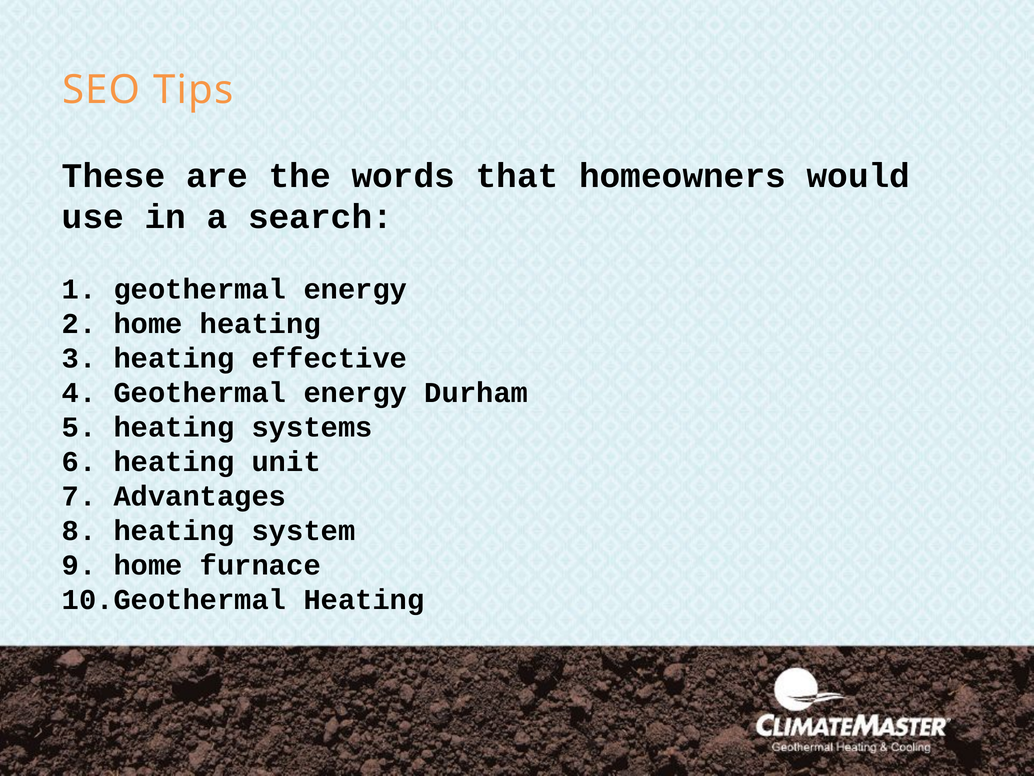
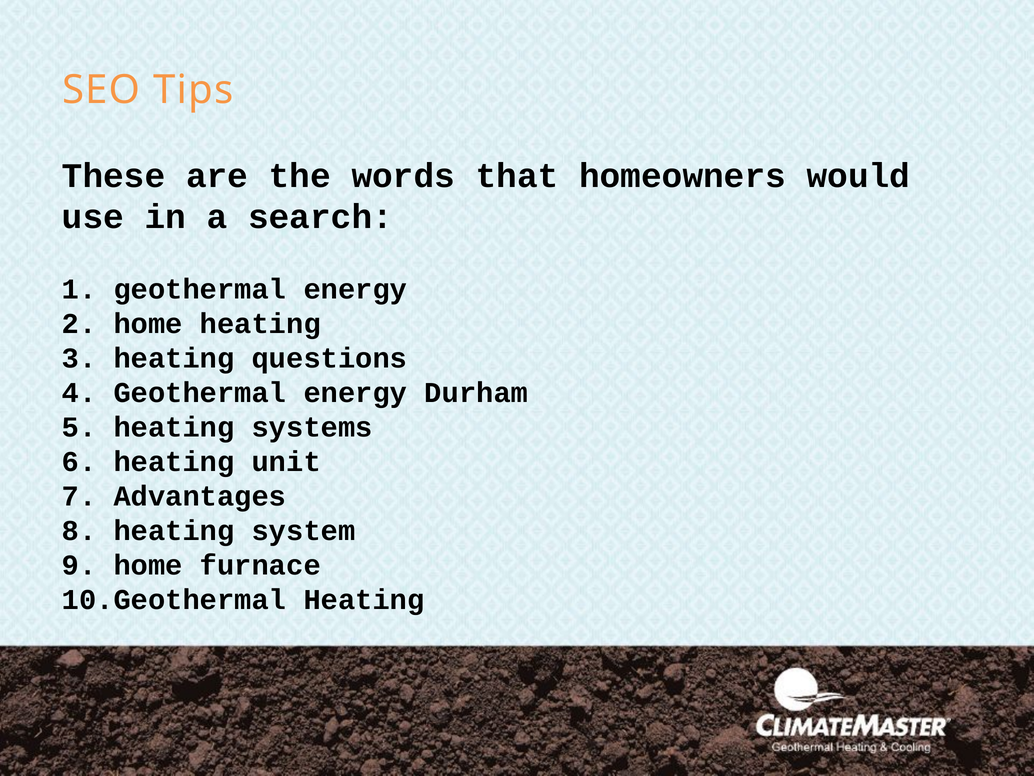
effective: effective -> questions (329, 358)
